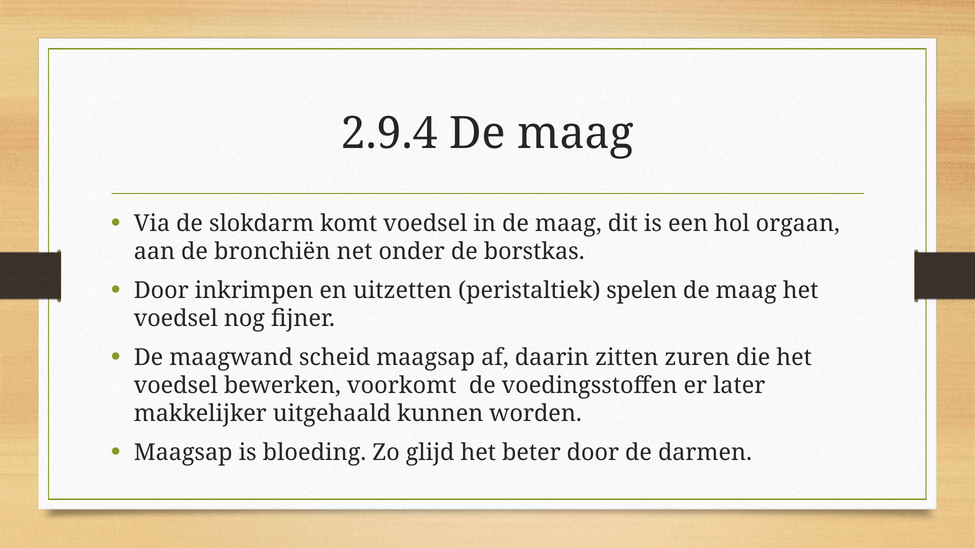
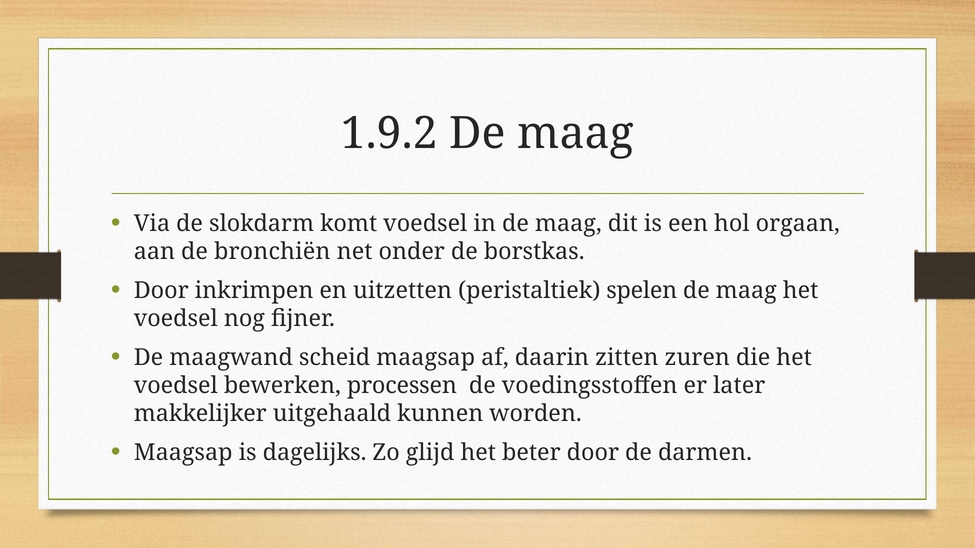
2.9.4: 2.9.4 -> 1.9.2 (389, 134)
voorkomt: voorkomt -> processen (402, 386)
bloeding: bloeding -> dagelijks (315, 453)
